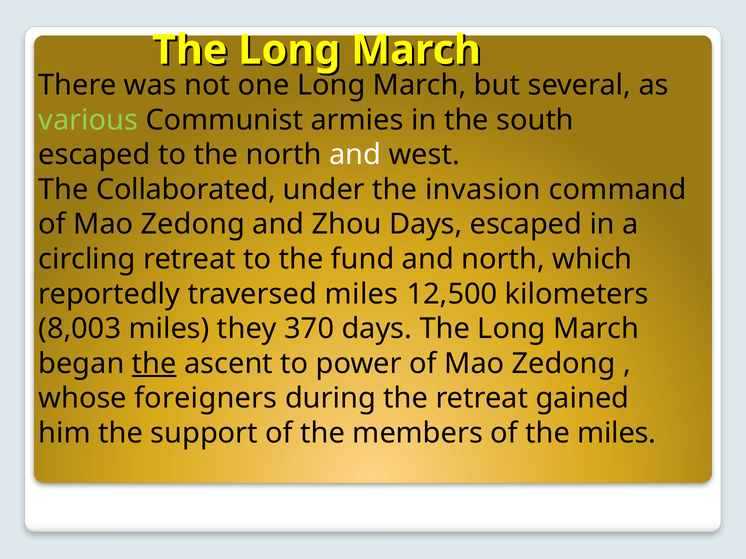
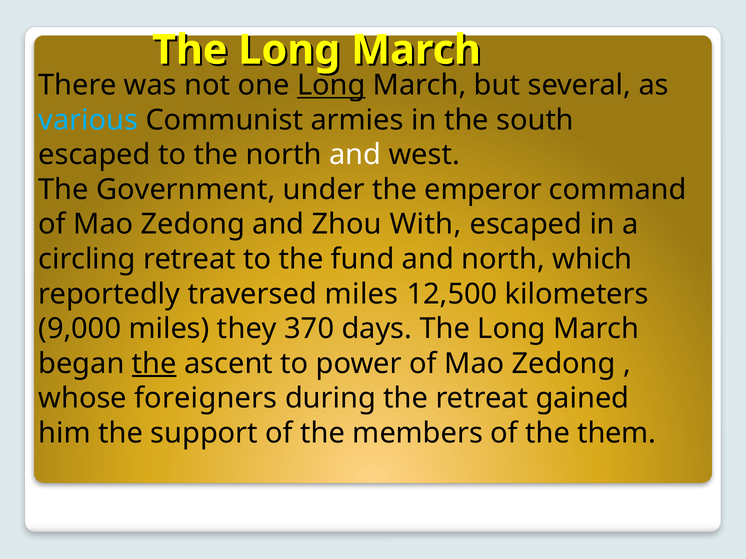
Long underline: none -> present (331, 85)
various colour: light green -> light blue (88, 120)
Collaborated: Collaborated -> Government (186, 190)
invasion: invasion -> emperor (483, 190)
Zhou Days: Days -> With (426, 225)
8,003: 8,003 -> 9,000 (80, 329)
the miles: miles -> them (617, 434)
